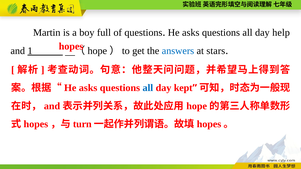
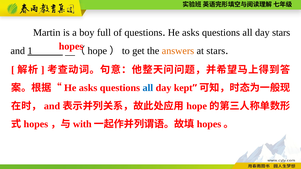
day help: help -> stars (281, 33)
answers colour: blue -> orange (178, 51)
turn: turn -> with (82, 124)
